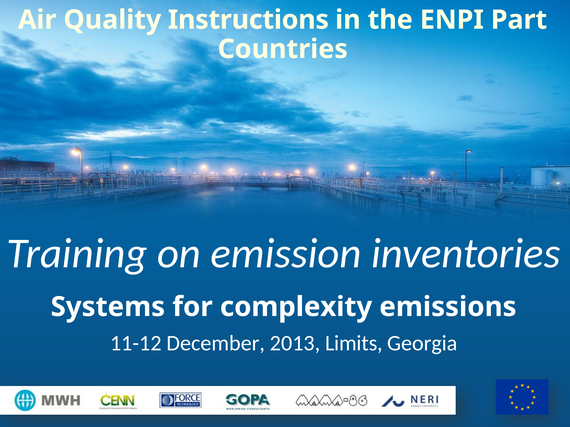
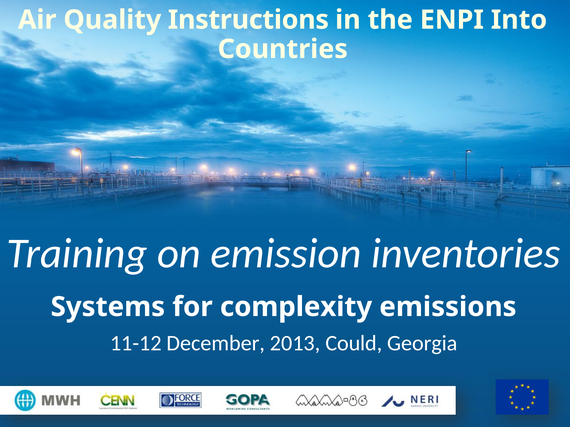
Part: Part -> Into (519, 20)
Limits: Limits -> Could (354, 344)
